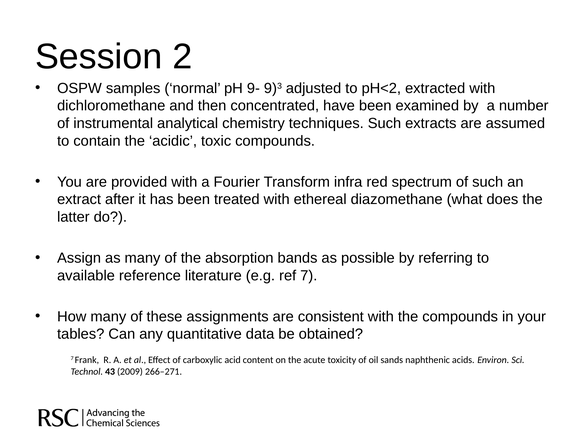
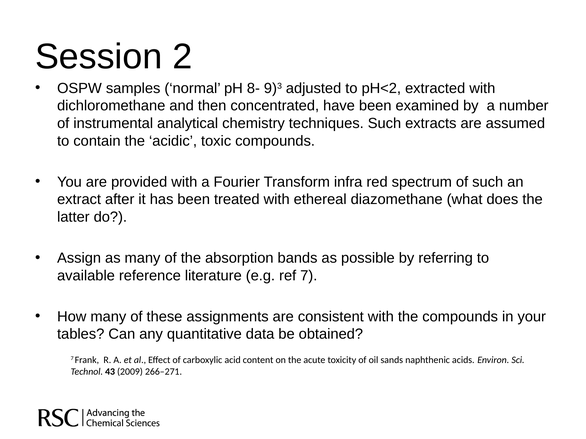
9-: 9- -> 8- (253, 88)
